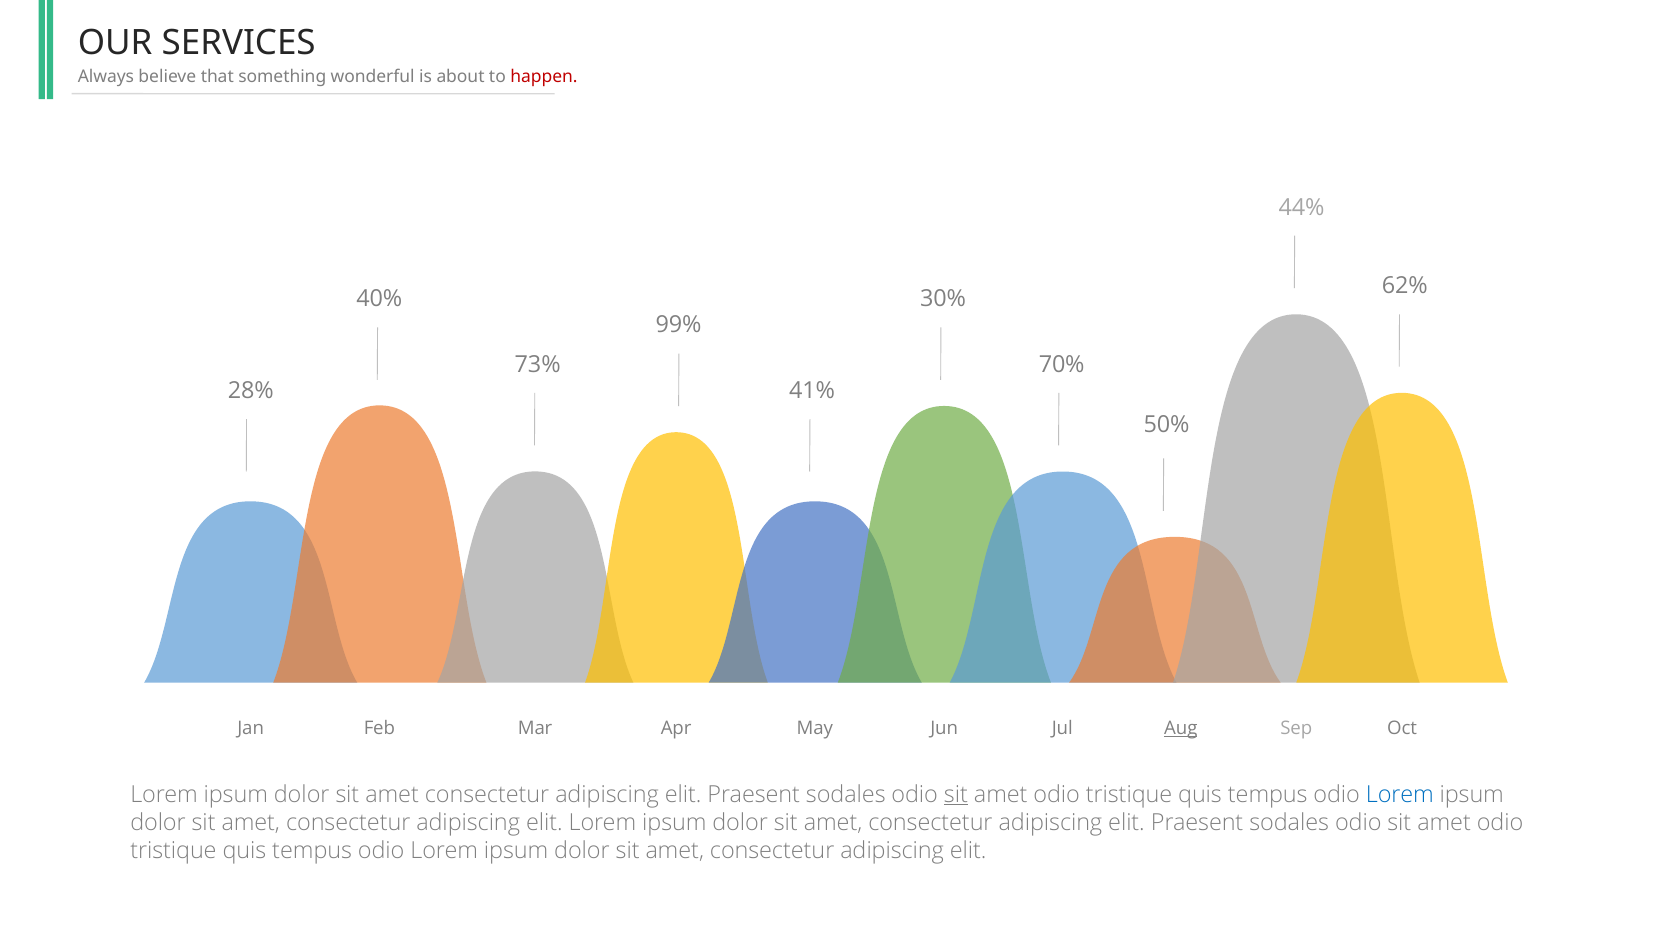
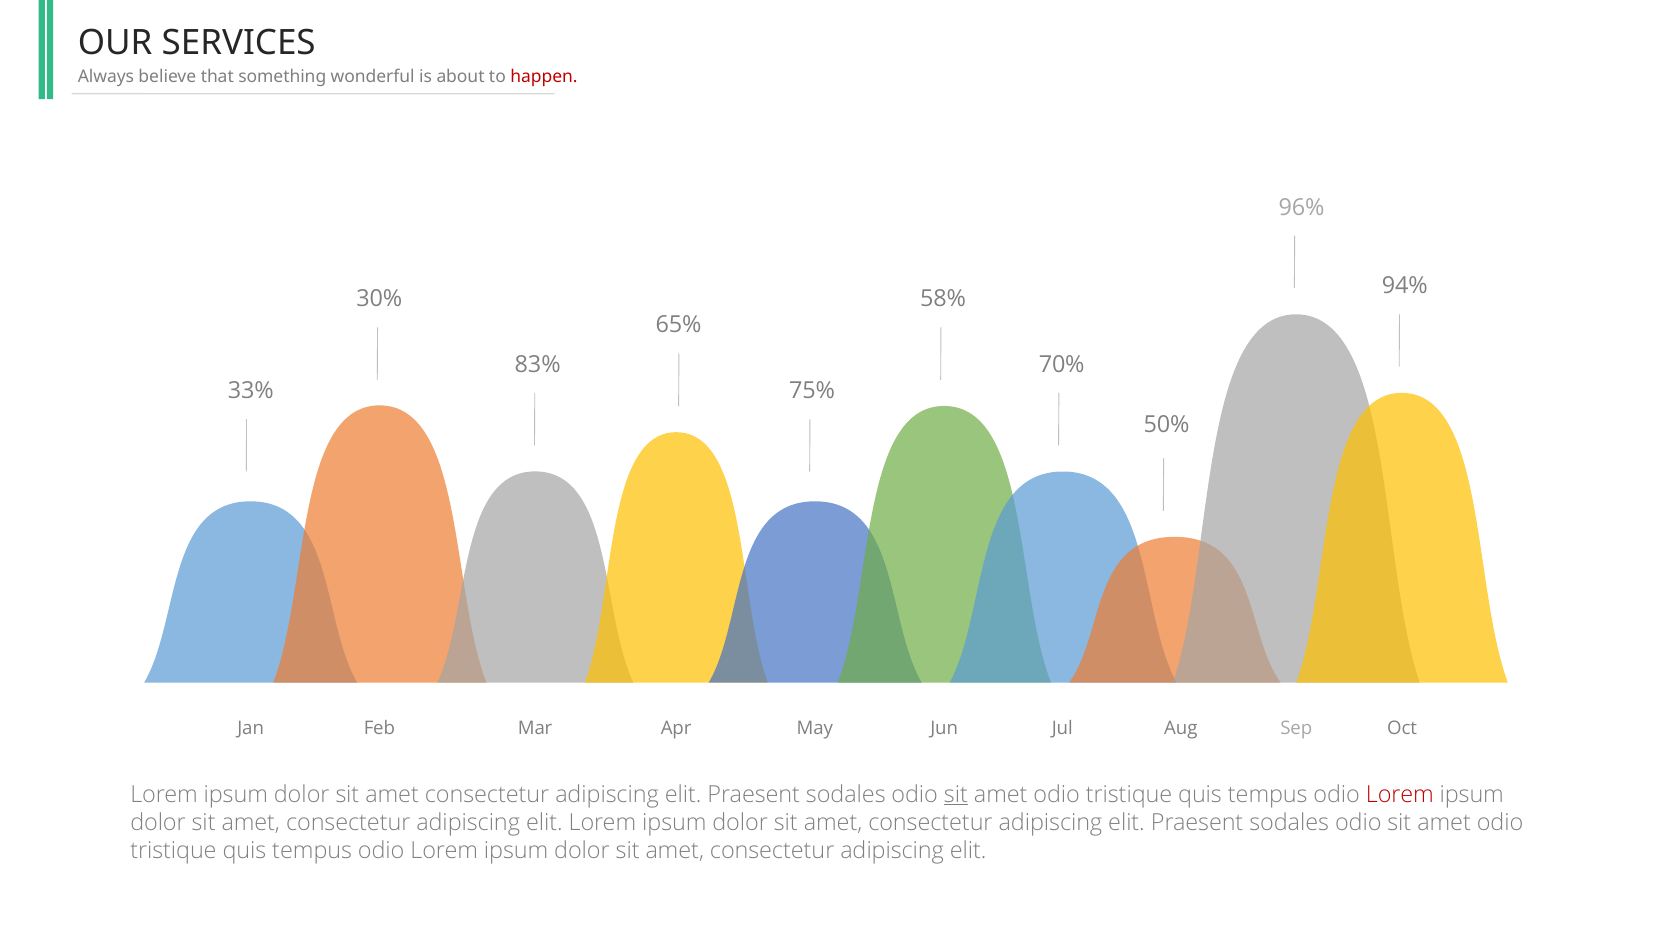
44%: 44% -> 96% (1302, 207)
62%: 62% -> 94% (1405, 286)
40%: 40% -> 30% (379, 299)
30%: 30% -> 58% (943, 299)
99%: 99% -> 65% (678, 325)
73%: 73% -> 83% (538, 365)
28%: 28% -> 33% (251, 391)
41%: 41% -> 75% (812, 391)
Aug underline: present -> none (1181, 728)
Lorem colour: blue -> red (1400, 795)
